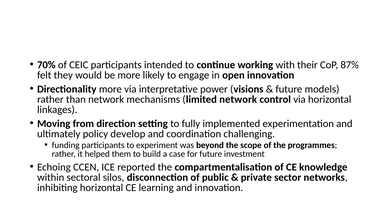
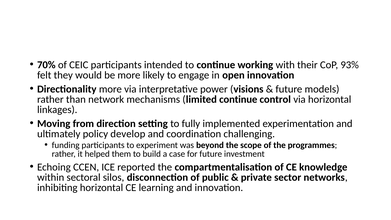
87%: 87% -> 93% (350, 65)
limited network: network -> continue (238, 99)
